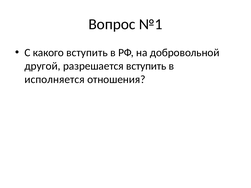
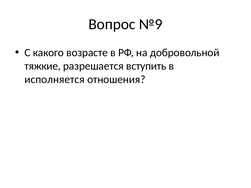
№1: №1 -> №9 (151, 24)
какого вступить: вступить -> возрасте (87, 53)
другой: другой -> тяжкие (43, 66)
